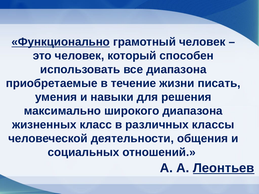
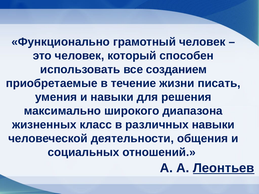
Функционально underline: present -> none (61, 42)
все диапазона: диапазона -> созданием (176, 70)
различных классы: классы -> навыки (213, 125)
